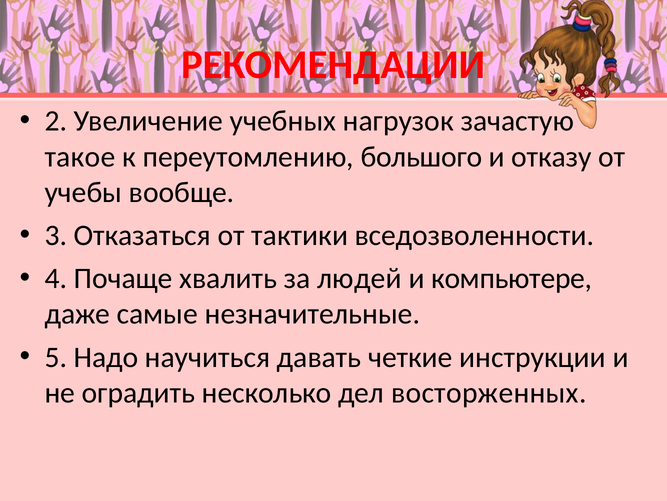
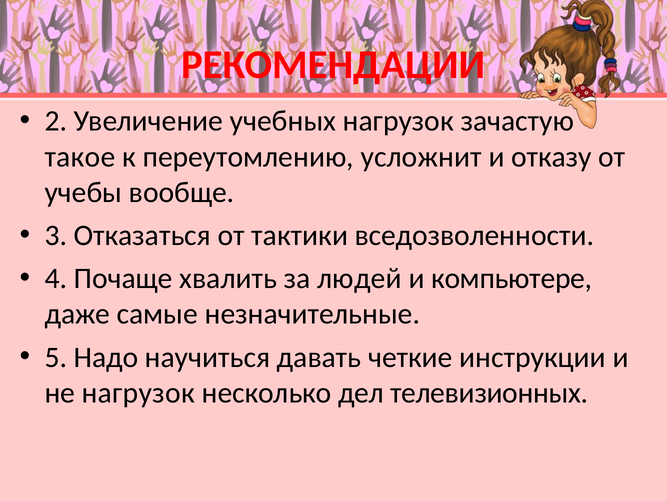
большого: большого -> усложнит (421, 157)
не оградить: оградить -> нагрузок (138, 392)
восторженных: восторженных -> телевизионных (489, 392)
